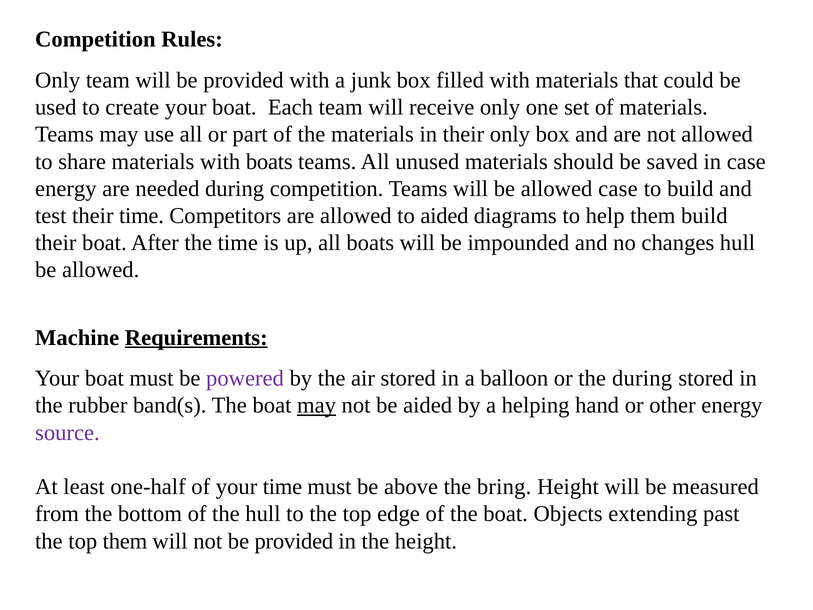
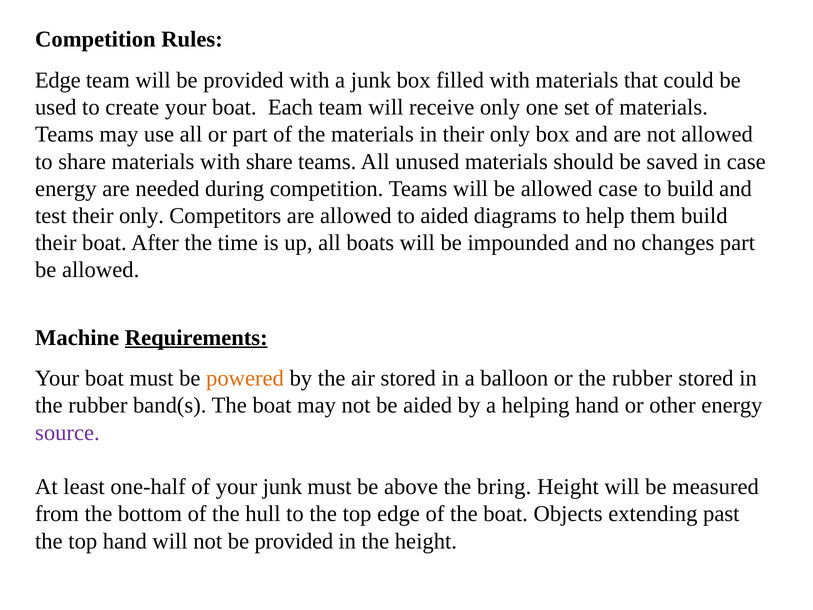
Only: Only -> Edge (58, 80)
with boats: boats -> share (269, 161)
test their time: time -> only (142, 216)
changes hull: hull -> part (737, 243)
powered colour: purple -> orange (245, 378)
or the during: during -> rubber (642, 378)
may underline: present -> none (317, 405)
your time: time -> junk (282, 487)
top them: them -> hand (125, 541)
